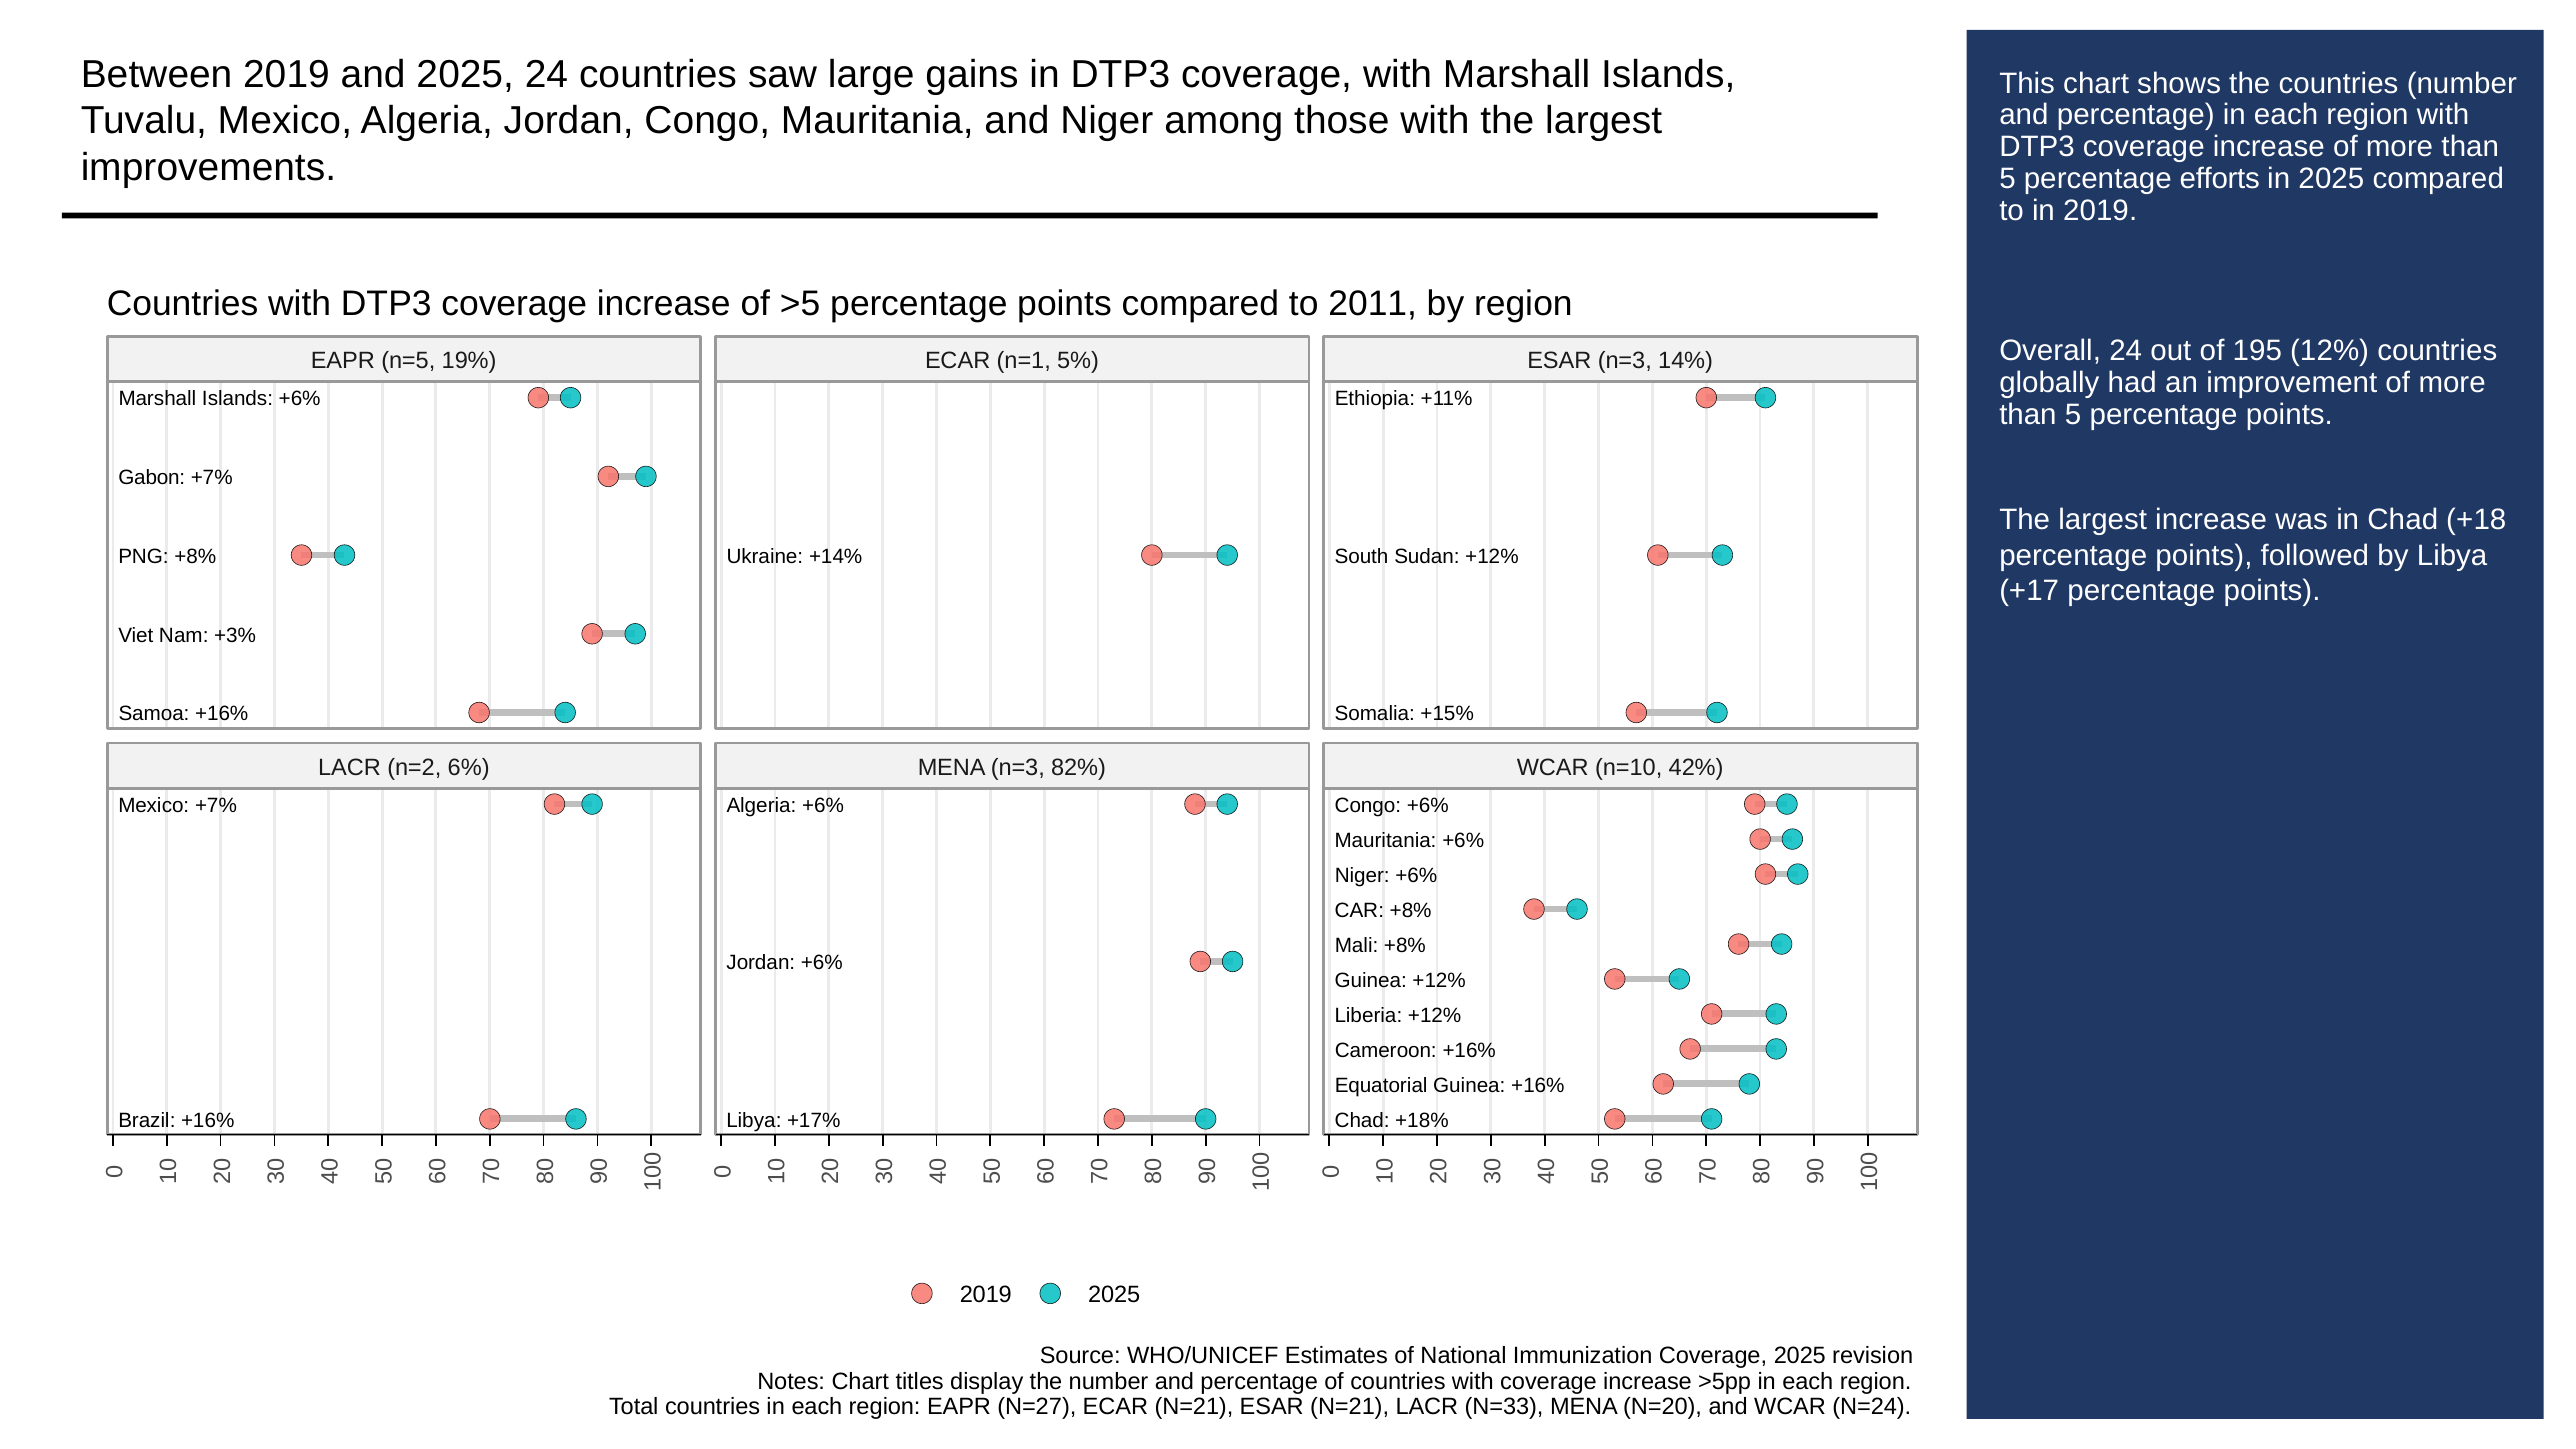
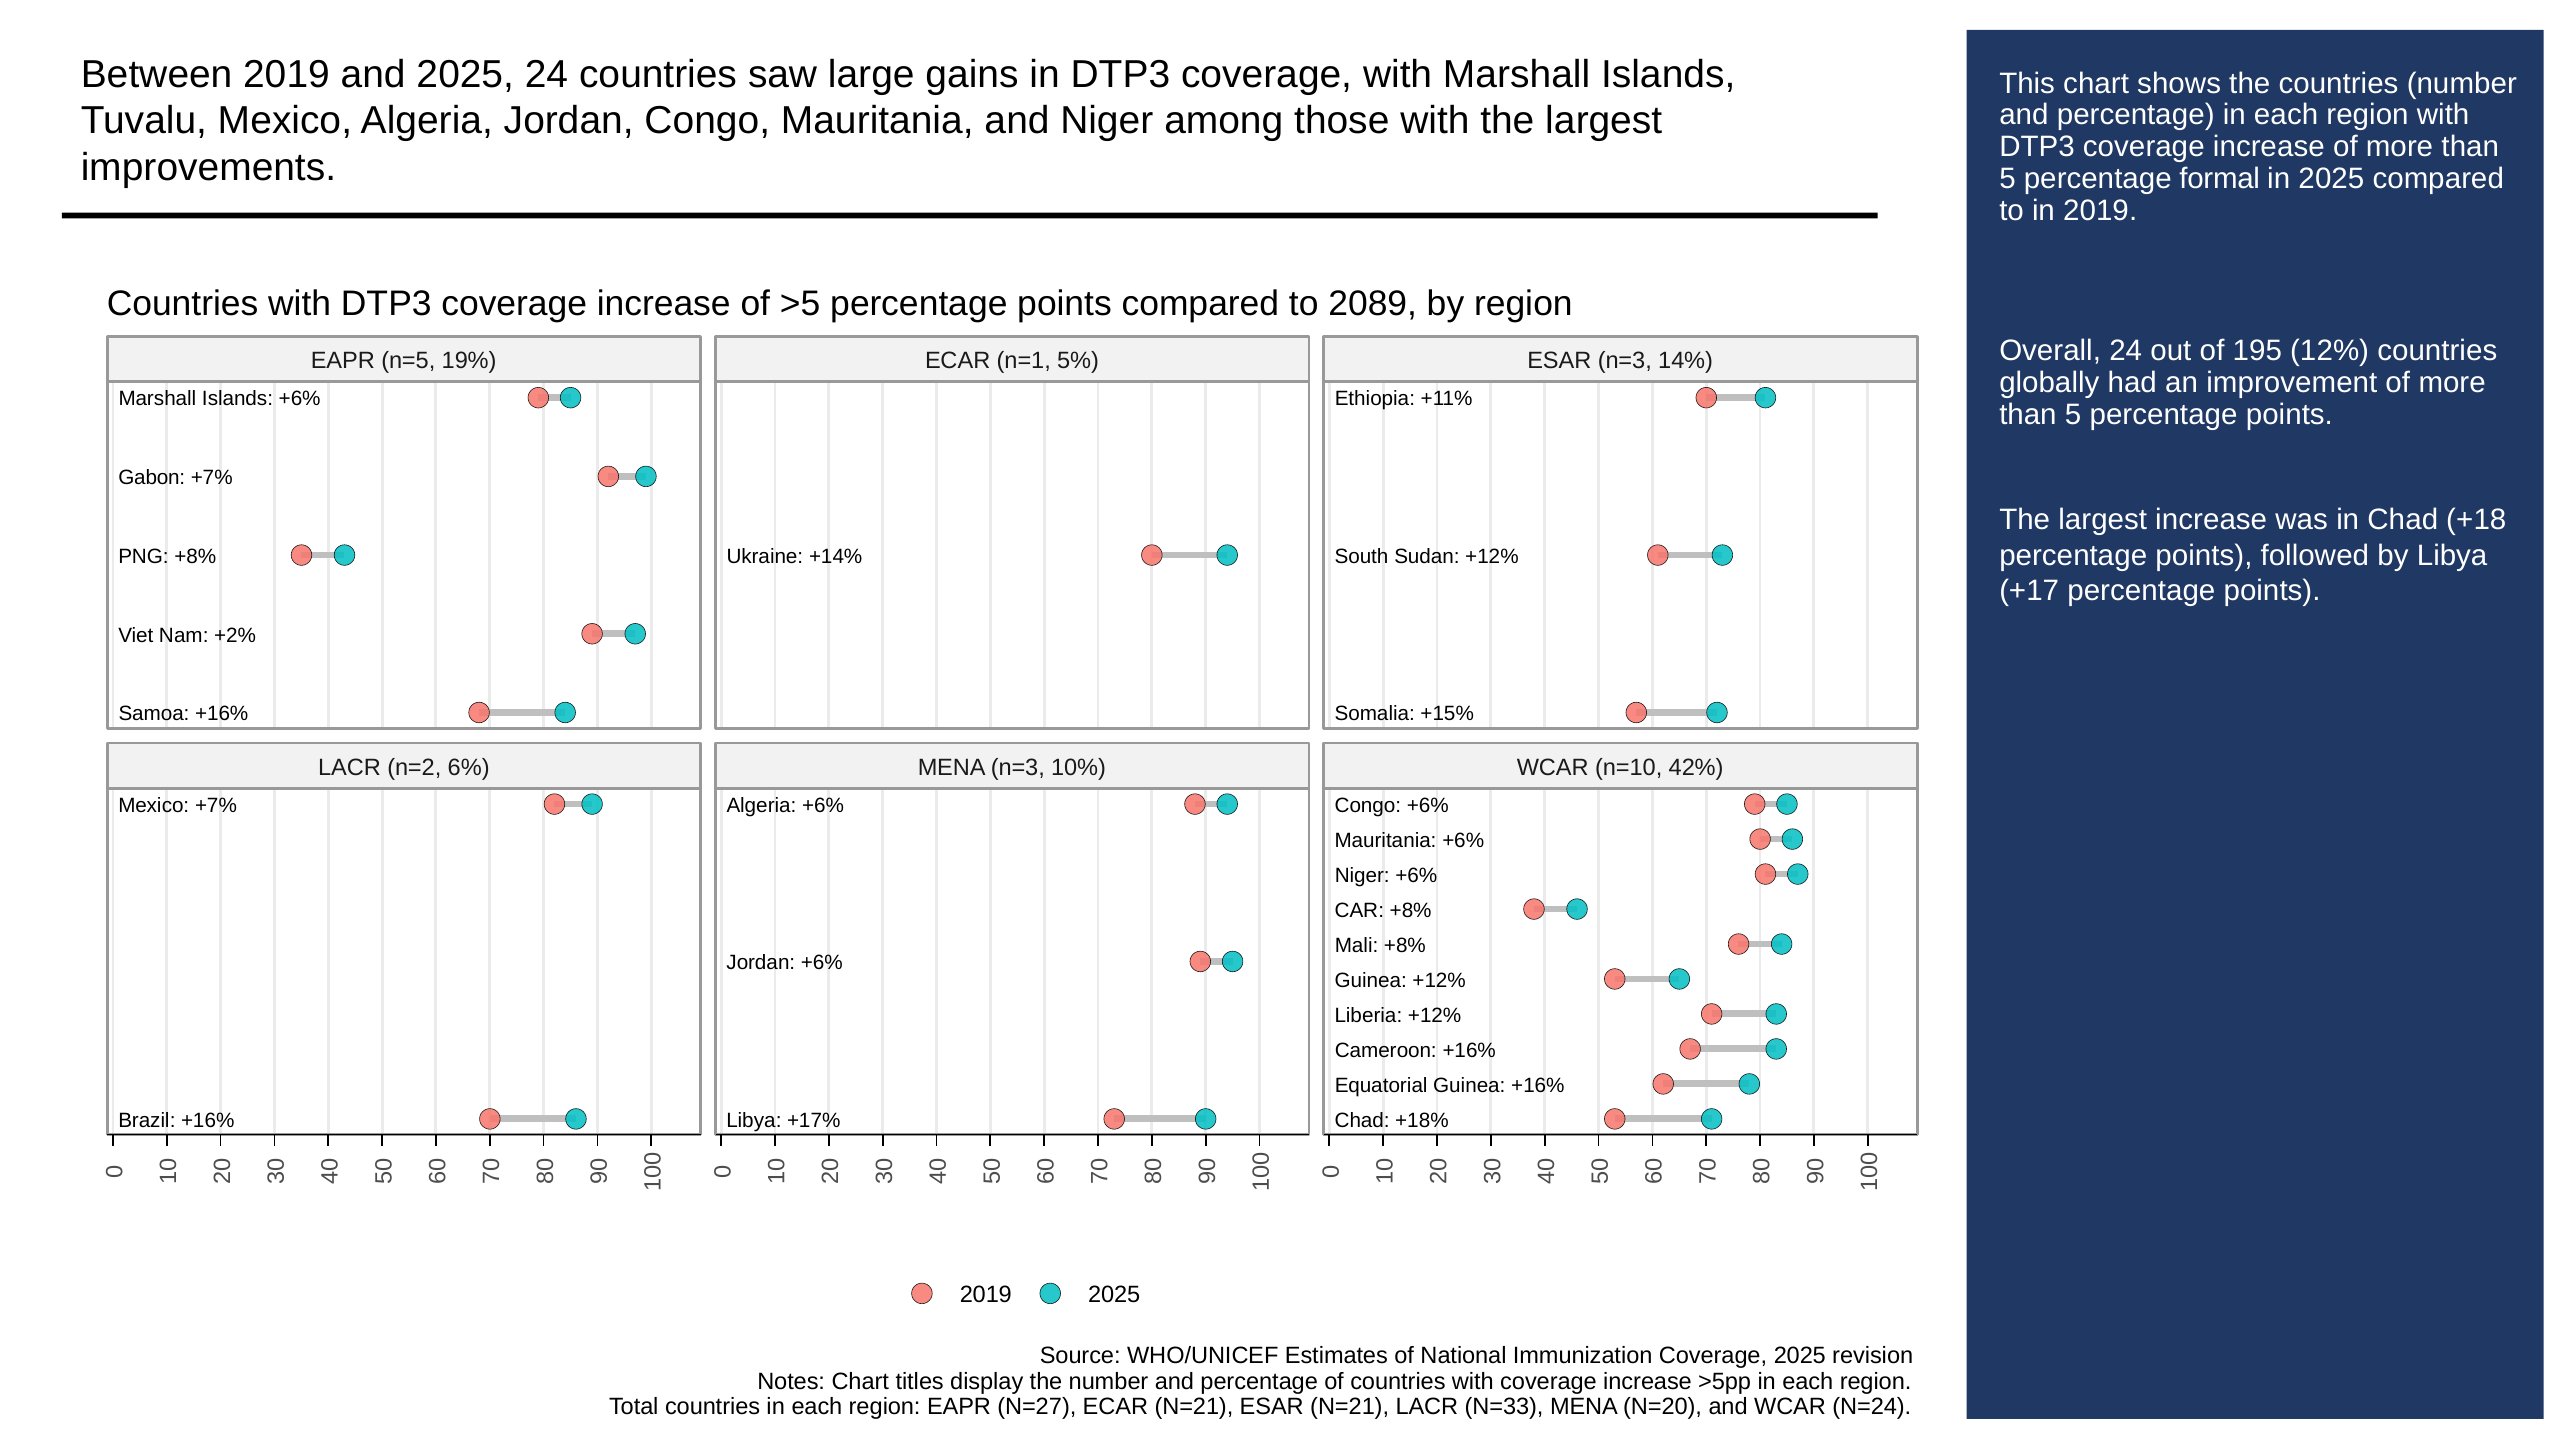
efforts: efforts -> formal (2220, 179)
2011: 2011 -> 2089 (1373, 304)
+3%: +3% -> +2% (235, 635)
82%: 82% -> 10% (1079, 767)
